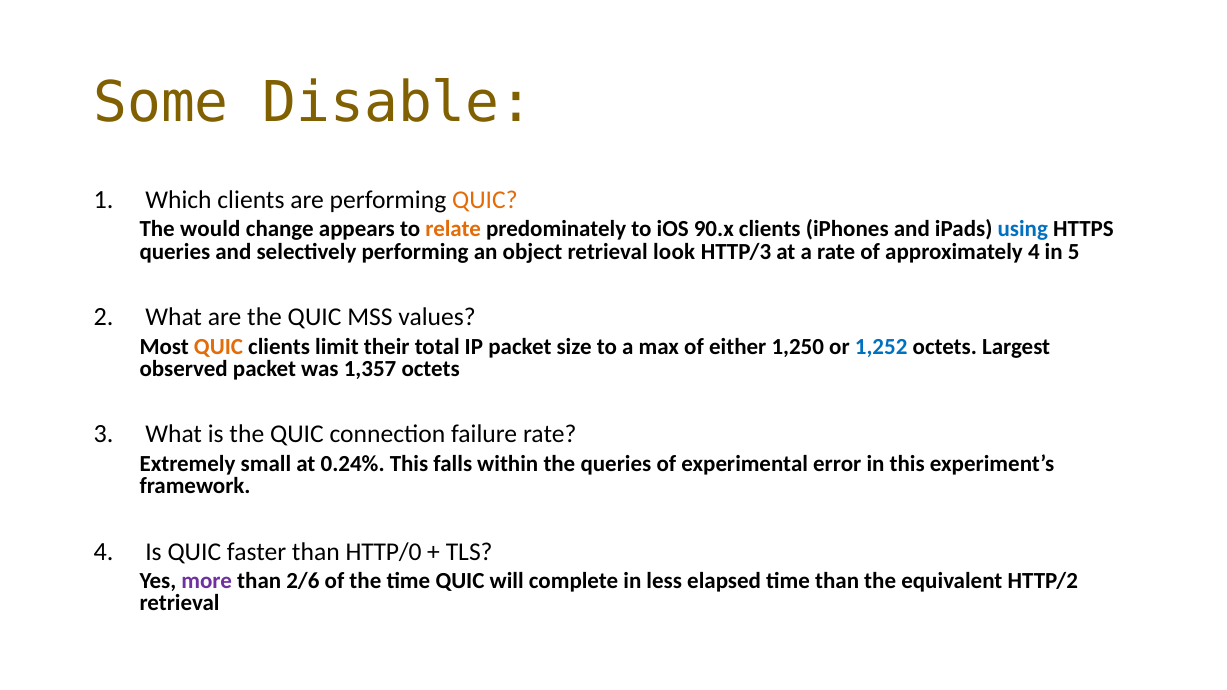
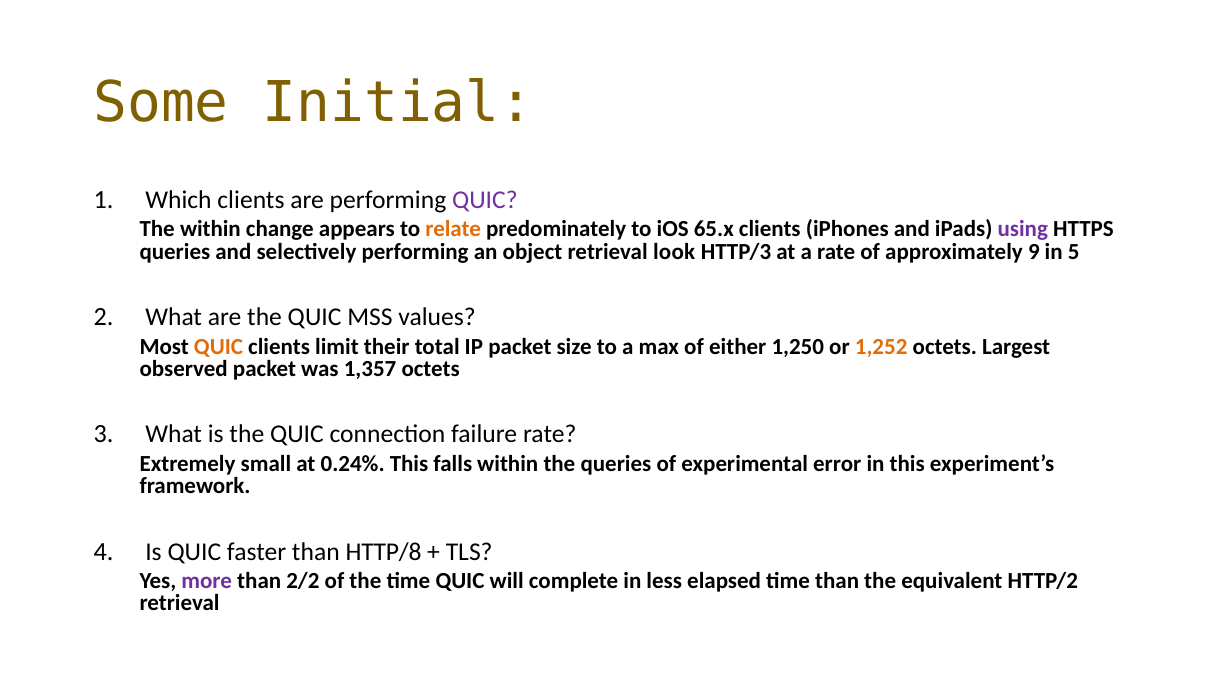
Disable: Disable -> Initial (398, 103)
QUIC colour: orange -> purple (485, 200)
The would: would -> within (210, 229)
90.x: 90.x -> 65.x (714, 229)
using colour: blue -> purple (1023, 229)
approximately 4: 4 -> 9 (1034, 252)
1,252 colour: blue -> orange (881, 347)
HTTP/0: HTTP/0 -> HTTP/8 (384, 552)
2/6: 2/6 -> 2/2 (303, 581)
